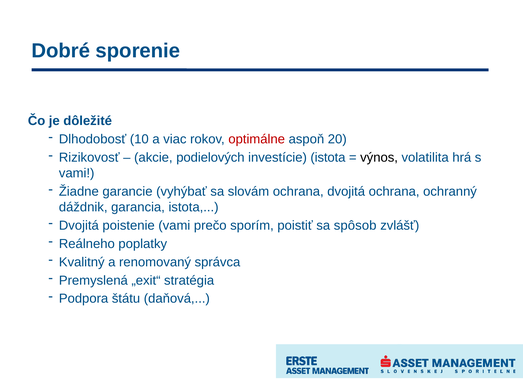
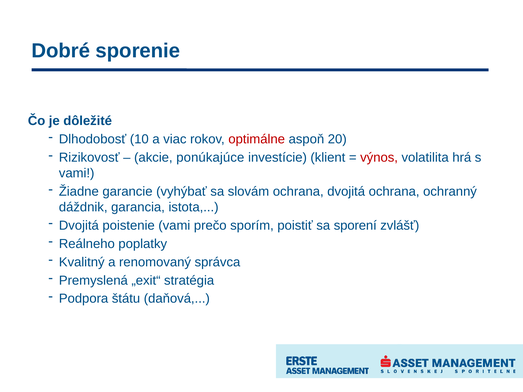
podielových: podielových -> ponúkajúce (210, 158)
investície istota: istota -> klient (328, 158)
výnos colour: black -> red (379, 158)
spôsob: spôsob -> sporení (355, 226)
